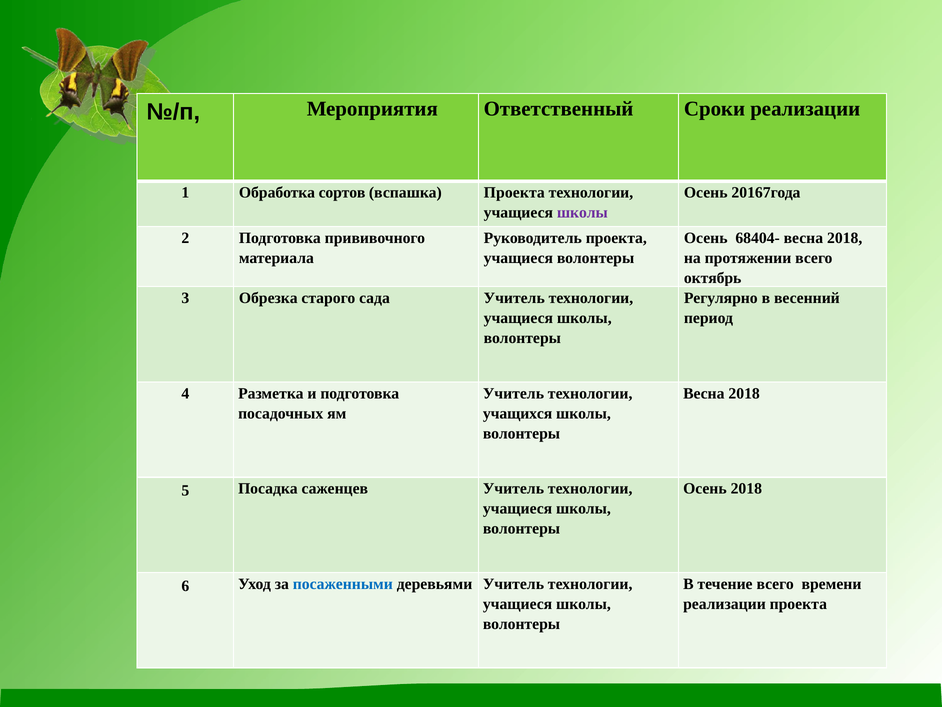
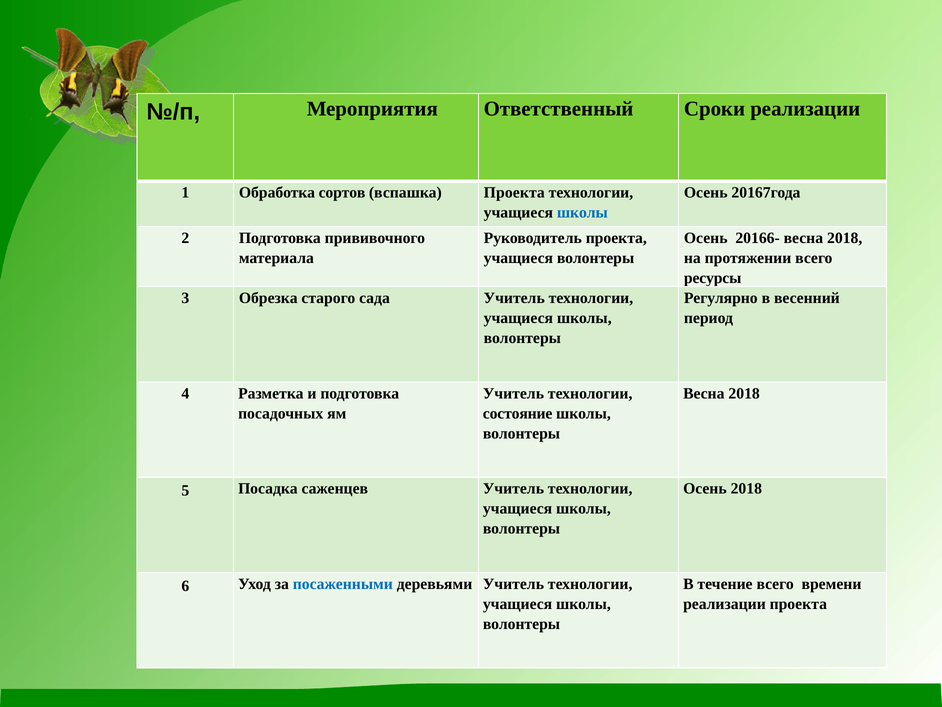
школы colour: purple -> blue (582, 212)
68404-: 68404- -> 20166- (758, 238)
октябрь: октябрь -> ресурсы (713, 278)
учащихся: учащихся -> состояние (518, 413)
